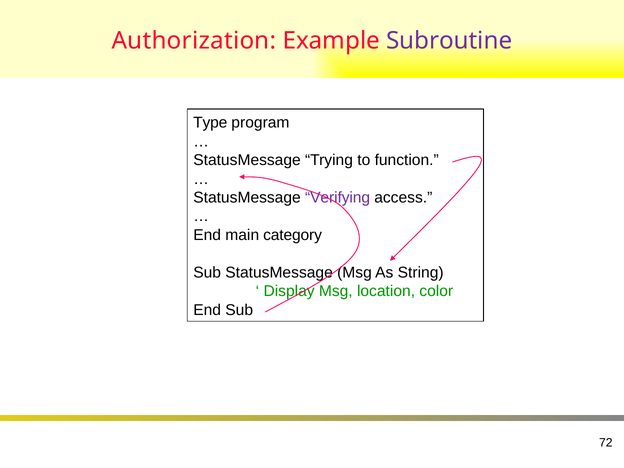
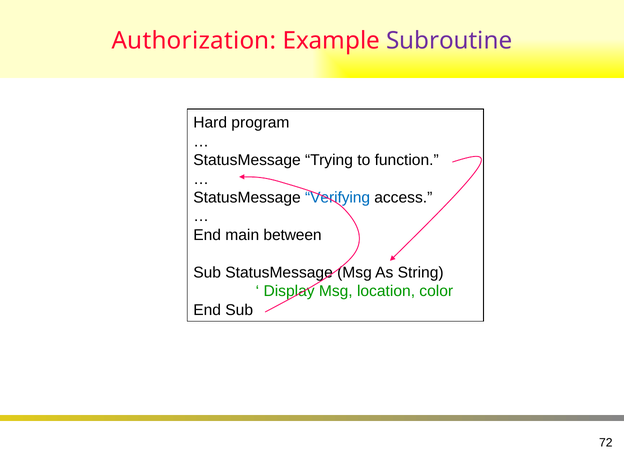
Type: Type -> Hard (210, 123)
Verifying colour: purple -> blue (338, 198)
category: category -> between (293, 235)
